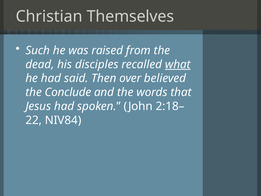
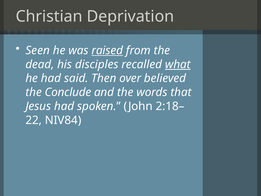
Themselves: Themselves -> Deprivation (130, 16)
Such: Such -> Seen (38, 50)
raised underline: none -> present (107, 50)
